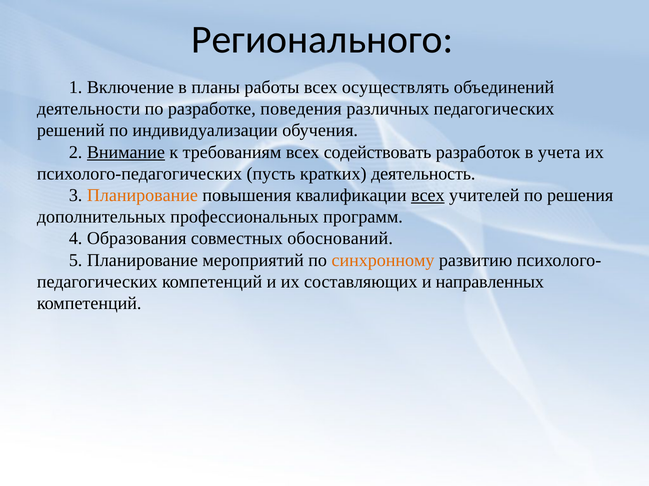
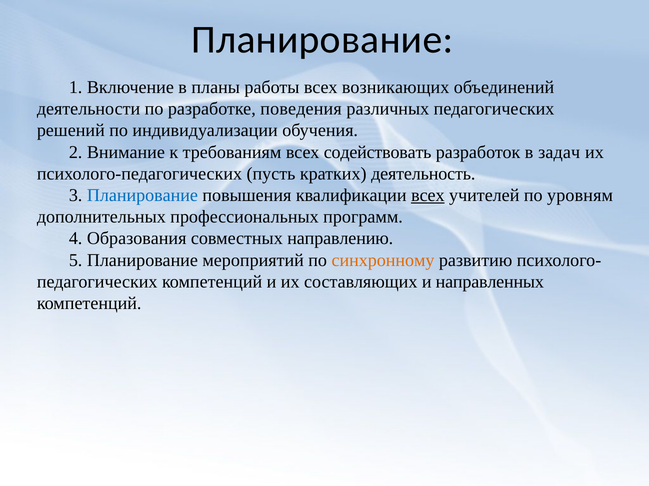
Регионального: Регионального -> Планирование (322, 40)
осуществлять: осуществлять -> возникающих (396, 87)
Внимание underline: present -> none (126, 152)
учета: учета -> задач (559, 152)
Планирование colour: orange -> blue (142, 196)
решения: решения -> уровням (580, 196)
обоснований: обоснований -> направлению (340, 239)
